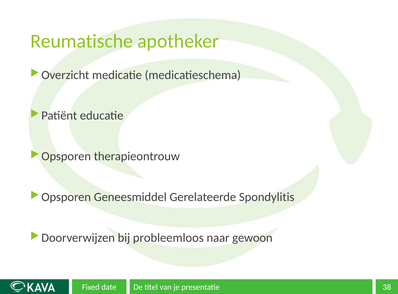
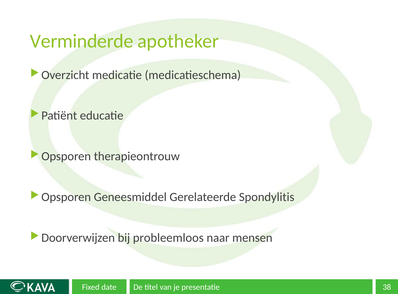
Reumatische: Reumatische -> Verminderde (82, 41)
gewoon: gewoon -> mensen (252, 239)
